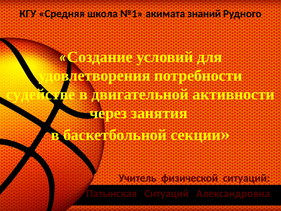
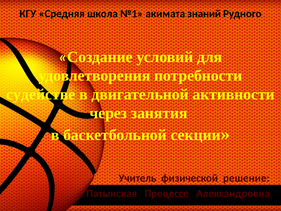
физической ситуаций: ситуаций -> решение (246, 178)
Патынская Ситуаций: Ситуаций -> Процессе (167, 193)
